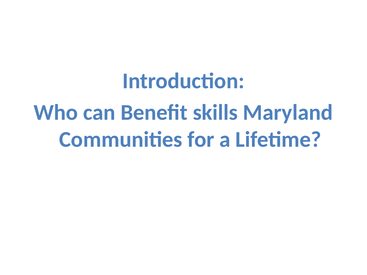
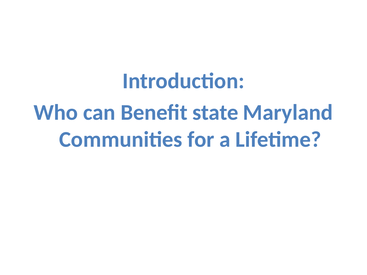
skills: skills -> state (215, 113)
